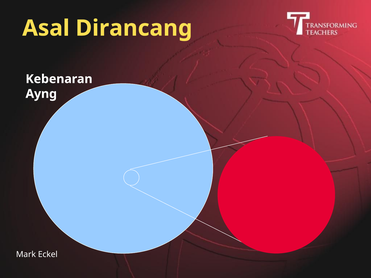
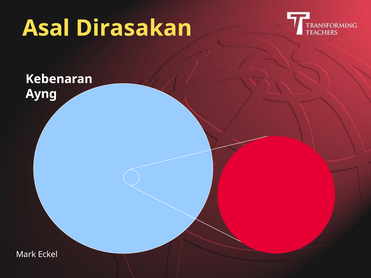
Dirancang: Dirancang -> Dirasakan (134, 28)
